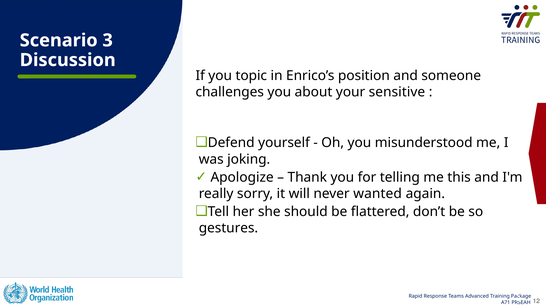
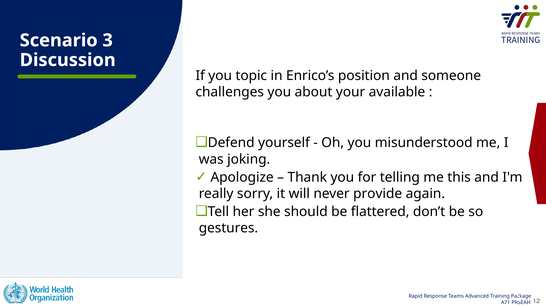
sensitive: sensitive -> available (397, 92)
wanted: wanted -> provide (378, 194)
